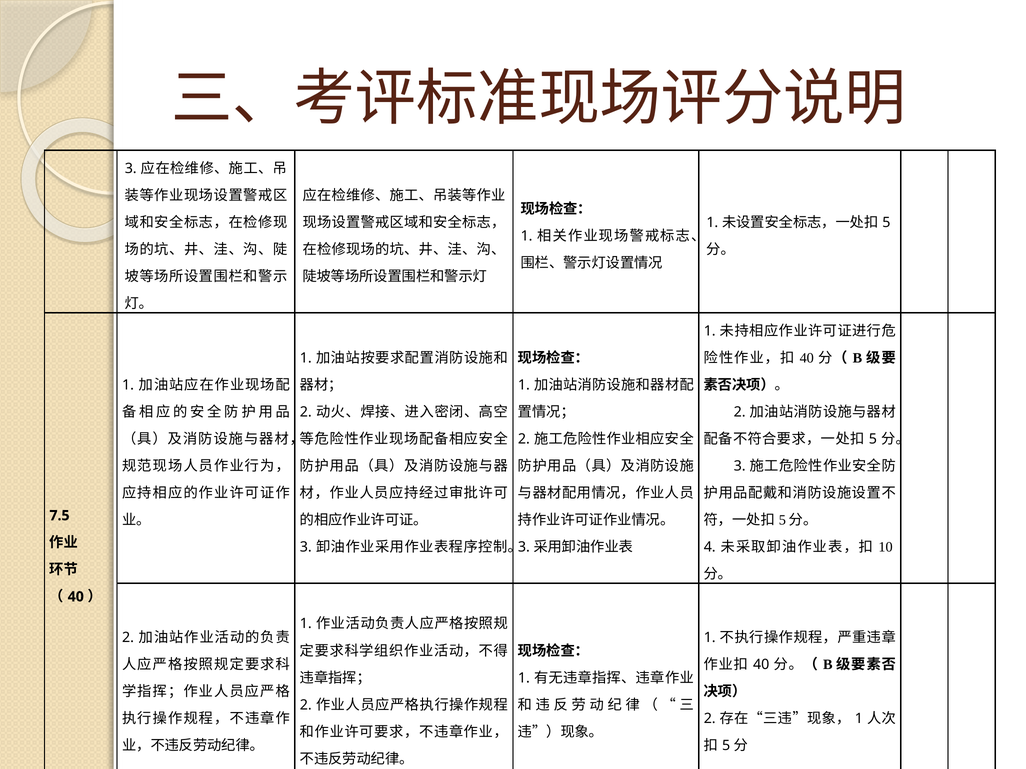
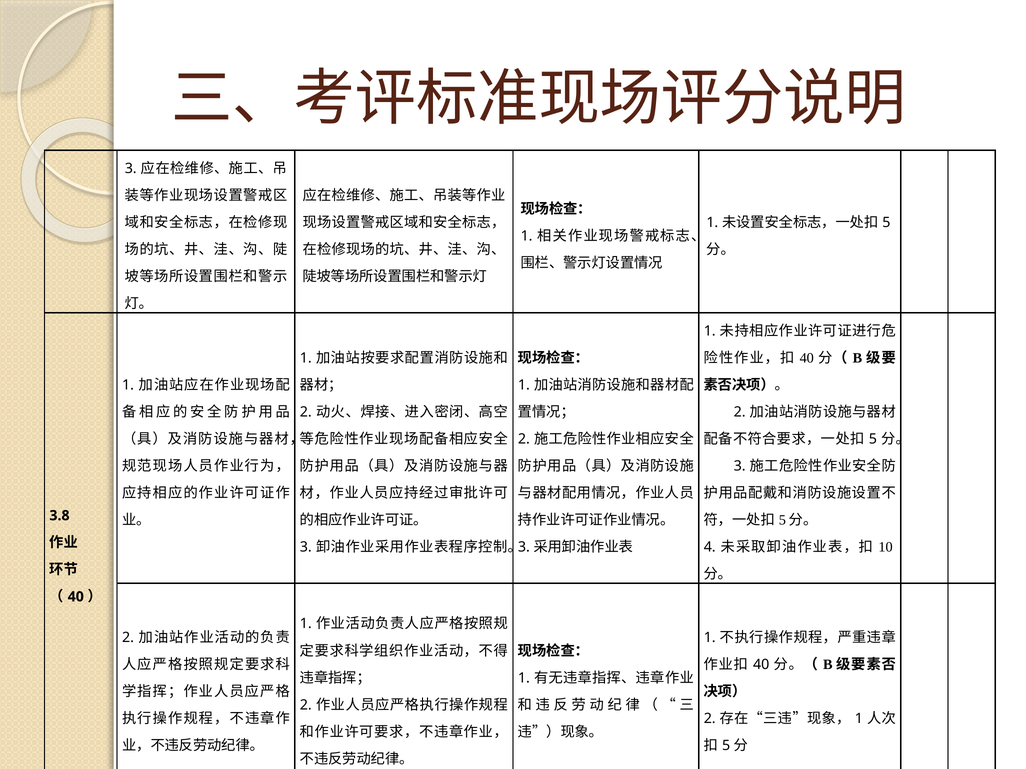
7.5: 7.5 -> 3.8 (59, 516)
